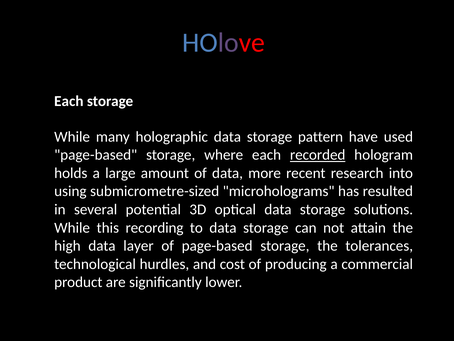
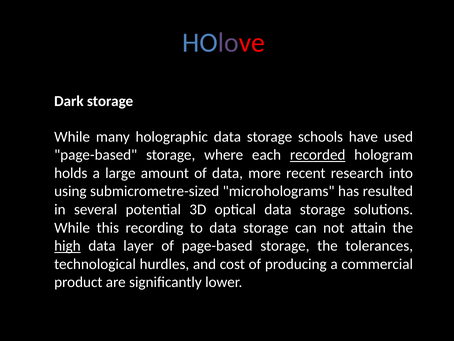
Each: Each -> Dark (69, 101)
pattern: pattern -> schools (321, 137)
high underline: none -> present (67, 246)
